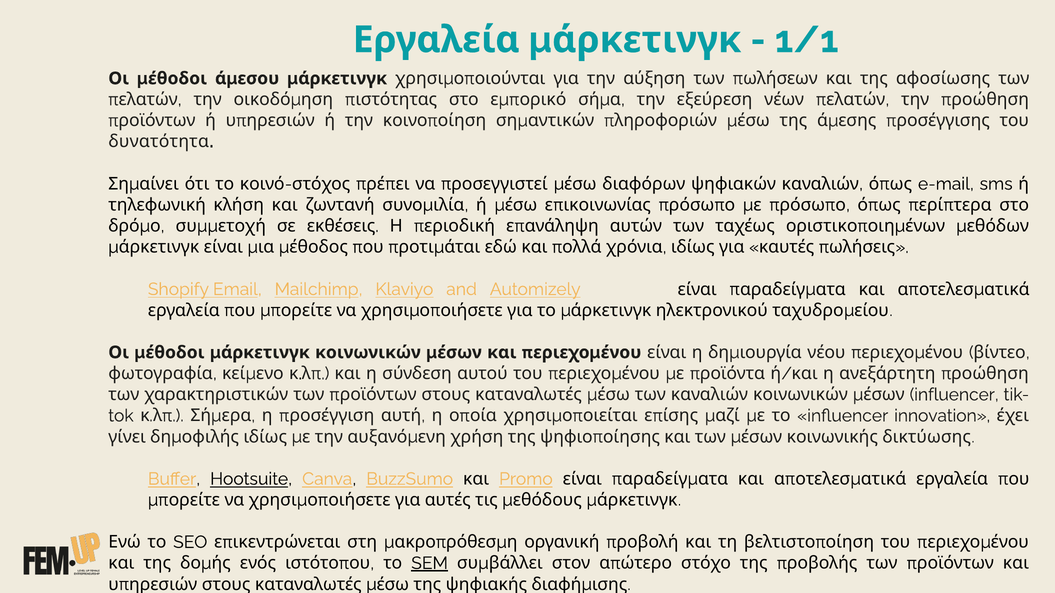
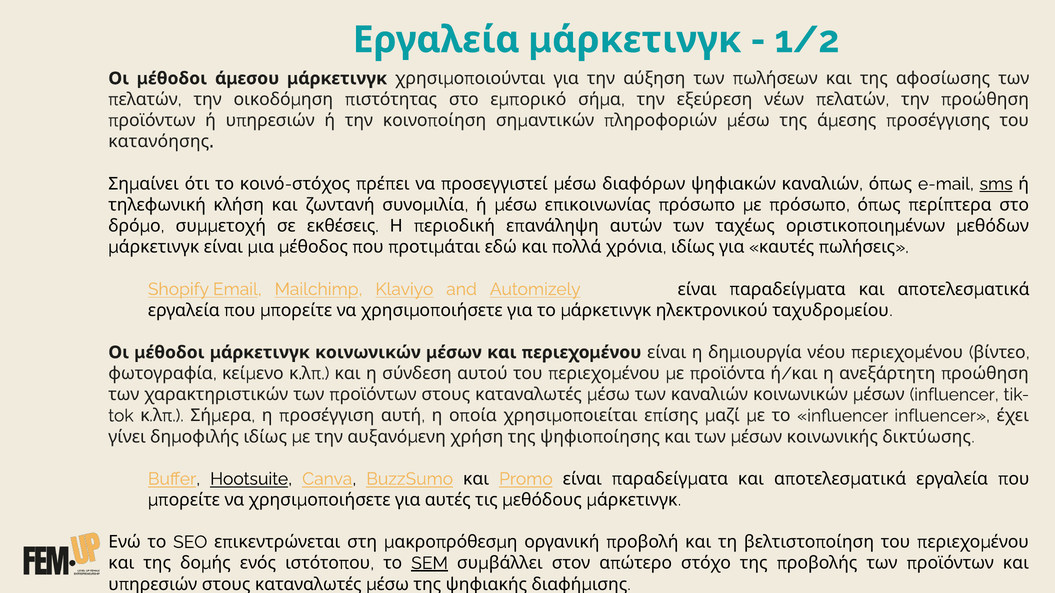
1/1: 1/1 -> 1/2 (807, 40)
δυνατότητα: δυνατότητα -> κατανόησης (159, 142)
sms underline: none -> present (996, 184)
influencer innovation: innovation -> influencer (942, 416)
